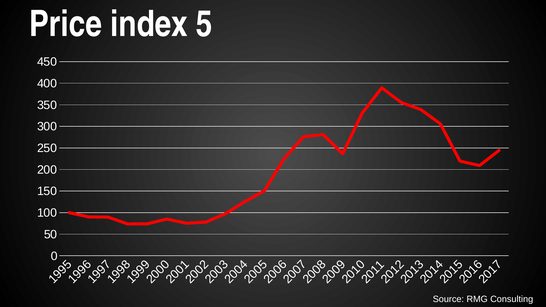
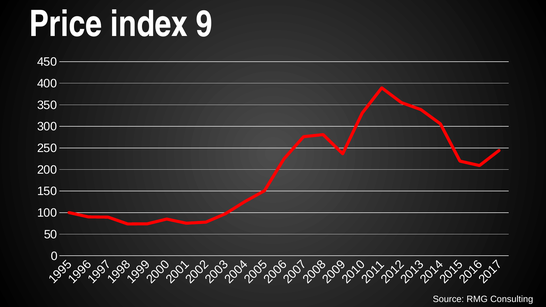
index 5: 5 -> 9 (204, 24)
